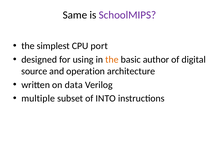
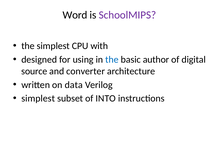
Same: Same -> Word (75, 15)
port: port -> with (99, 46)
the colour: orange -> blue (112, 60)
operation: operation -> converter (86, 71)
multiple: multiple -> simplest (38, 99)
